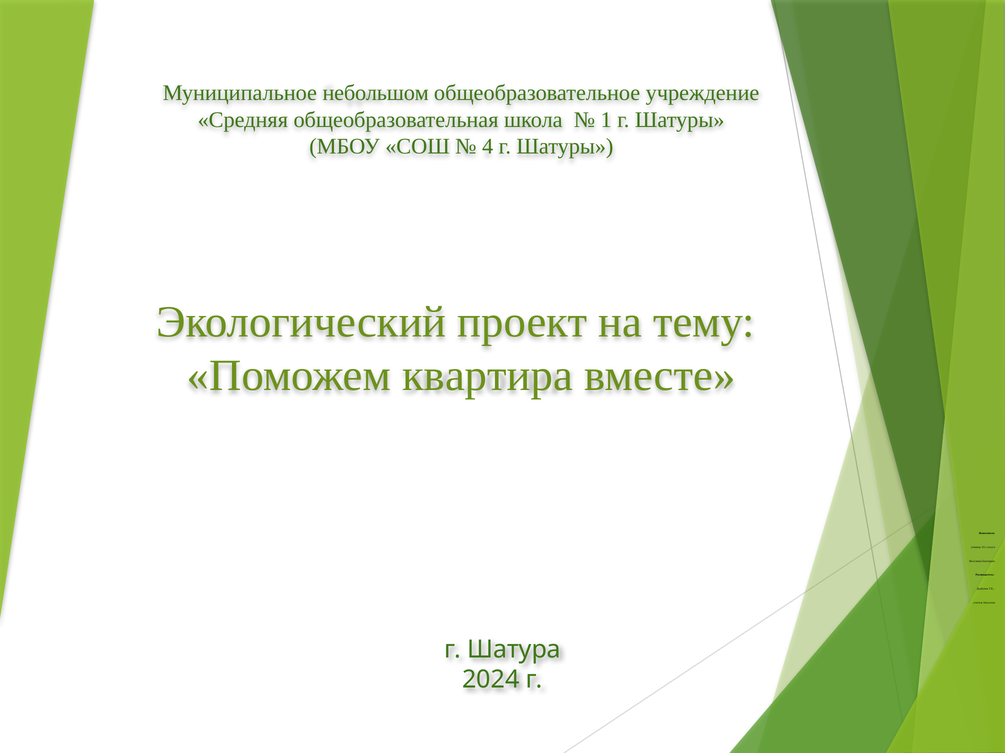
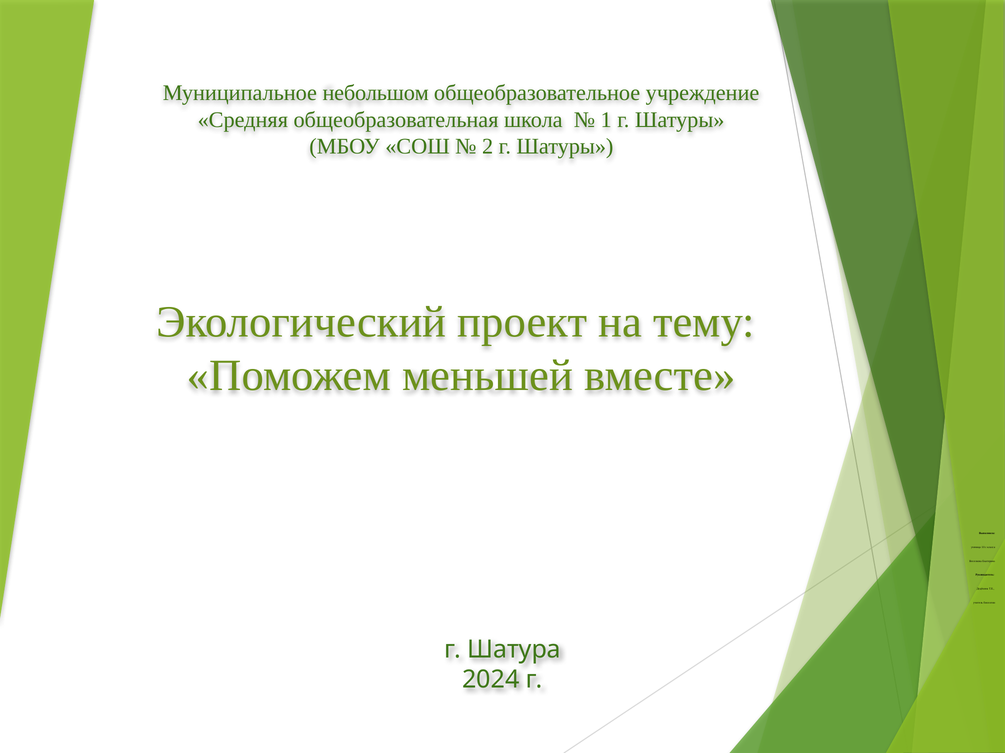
4: 4 -> 2 (488, 147)
квартира: квартира -> меньшей (488, 376)
